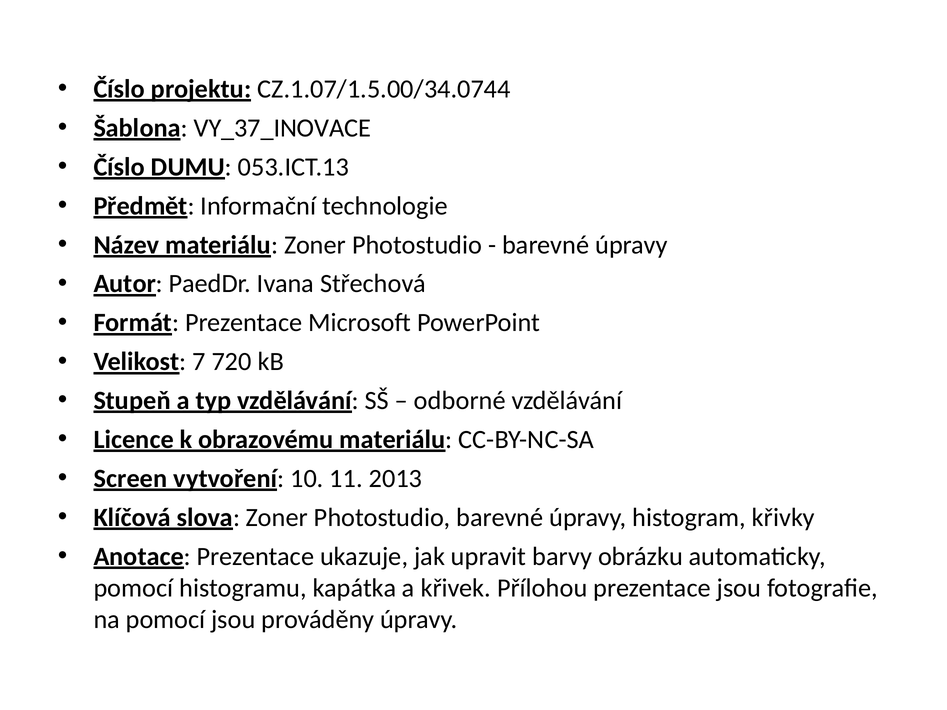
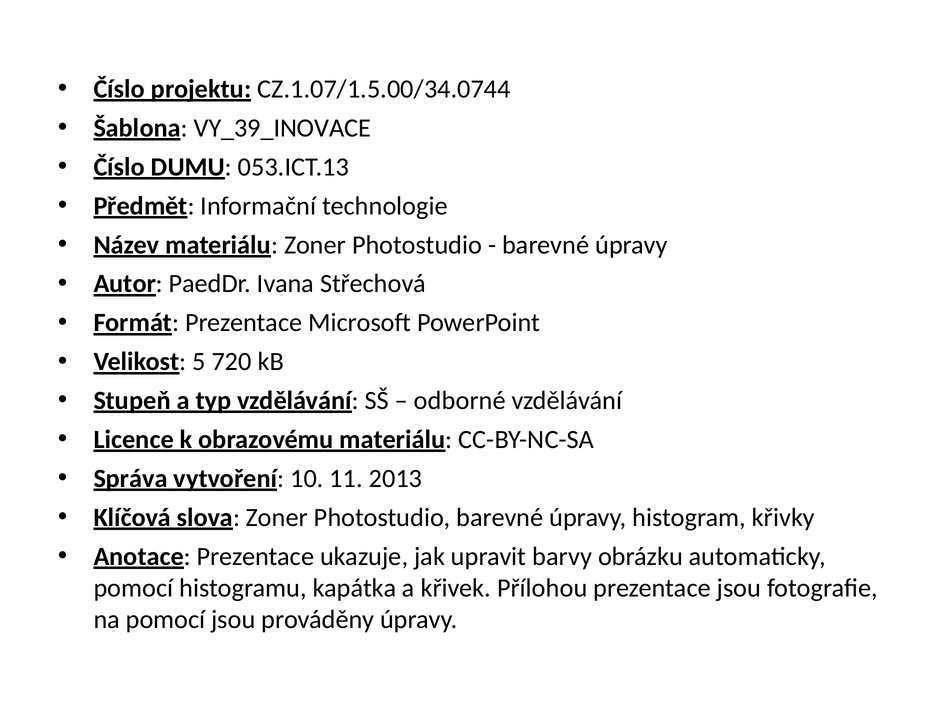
VY_37_INOVACE: VY_37_INOVACE -> VY_39_INOVACE (282, 128)
7: 7 -> 5 (199, 362)
Screen: Screen -> Správa (131, 479)
